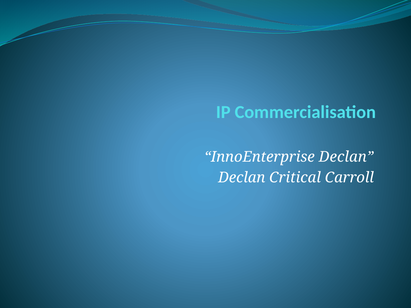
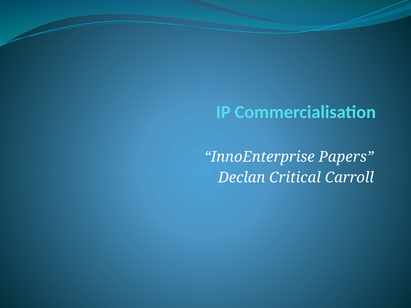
InnoEnterprise Declan: Declan -> Papers (346, 157)
